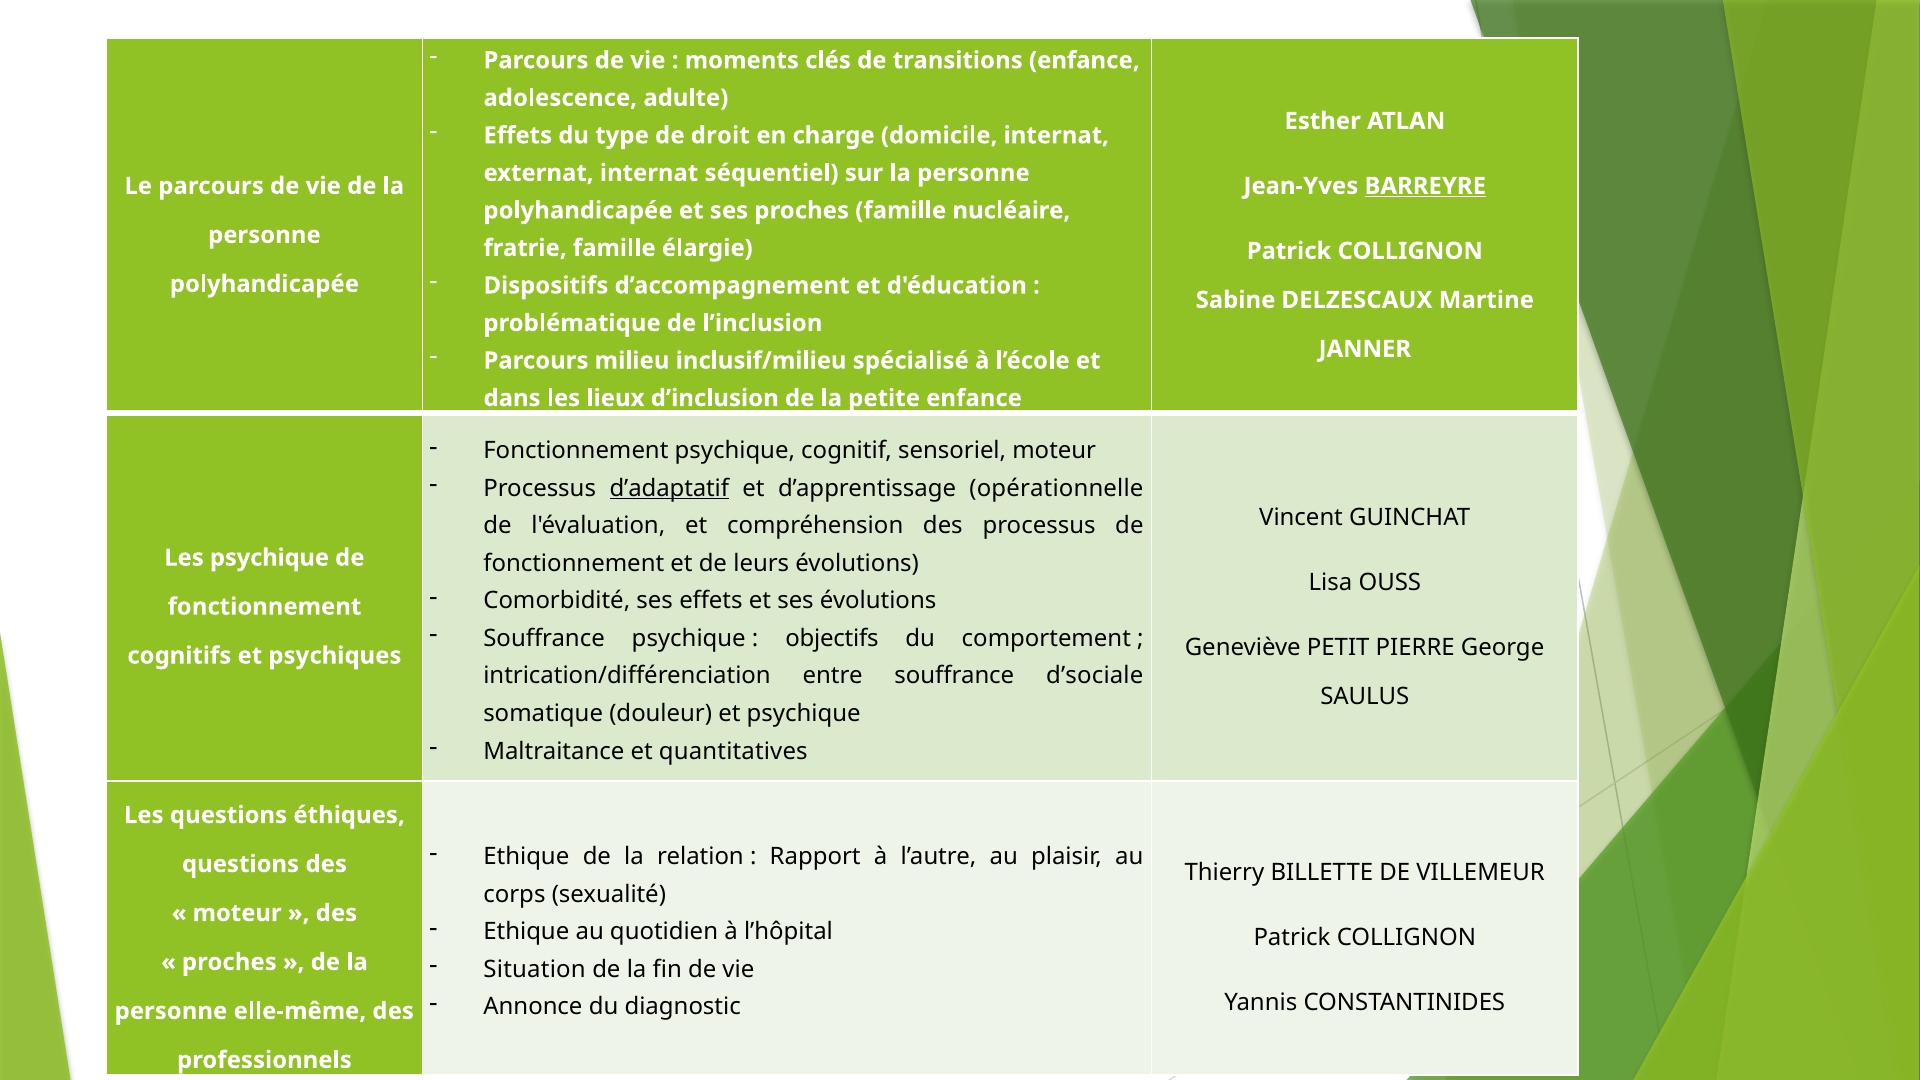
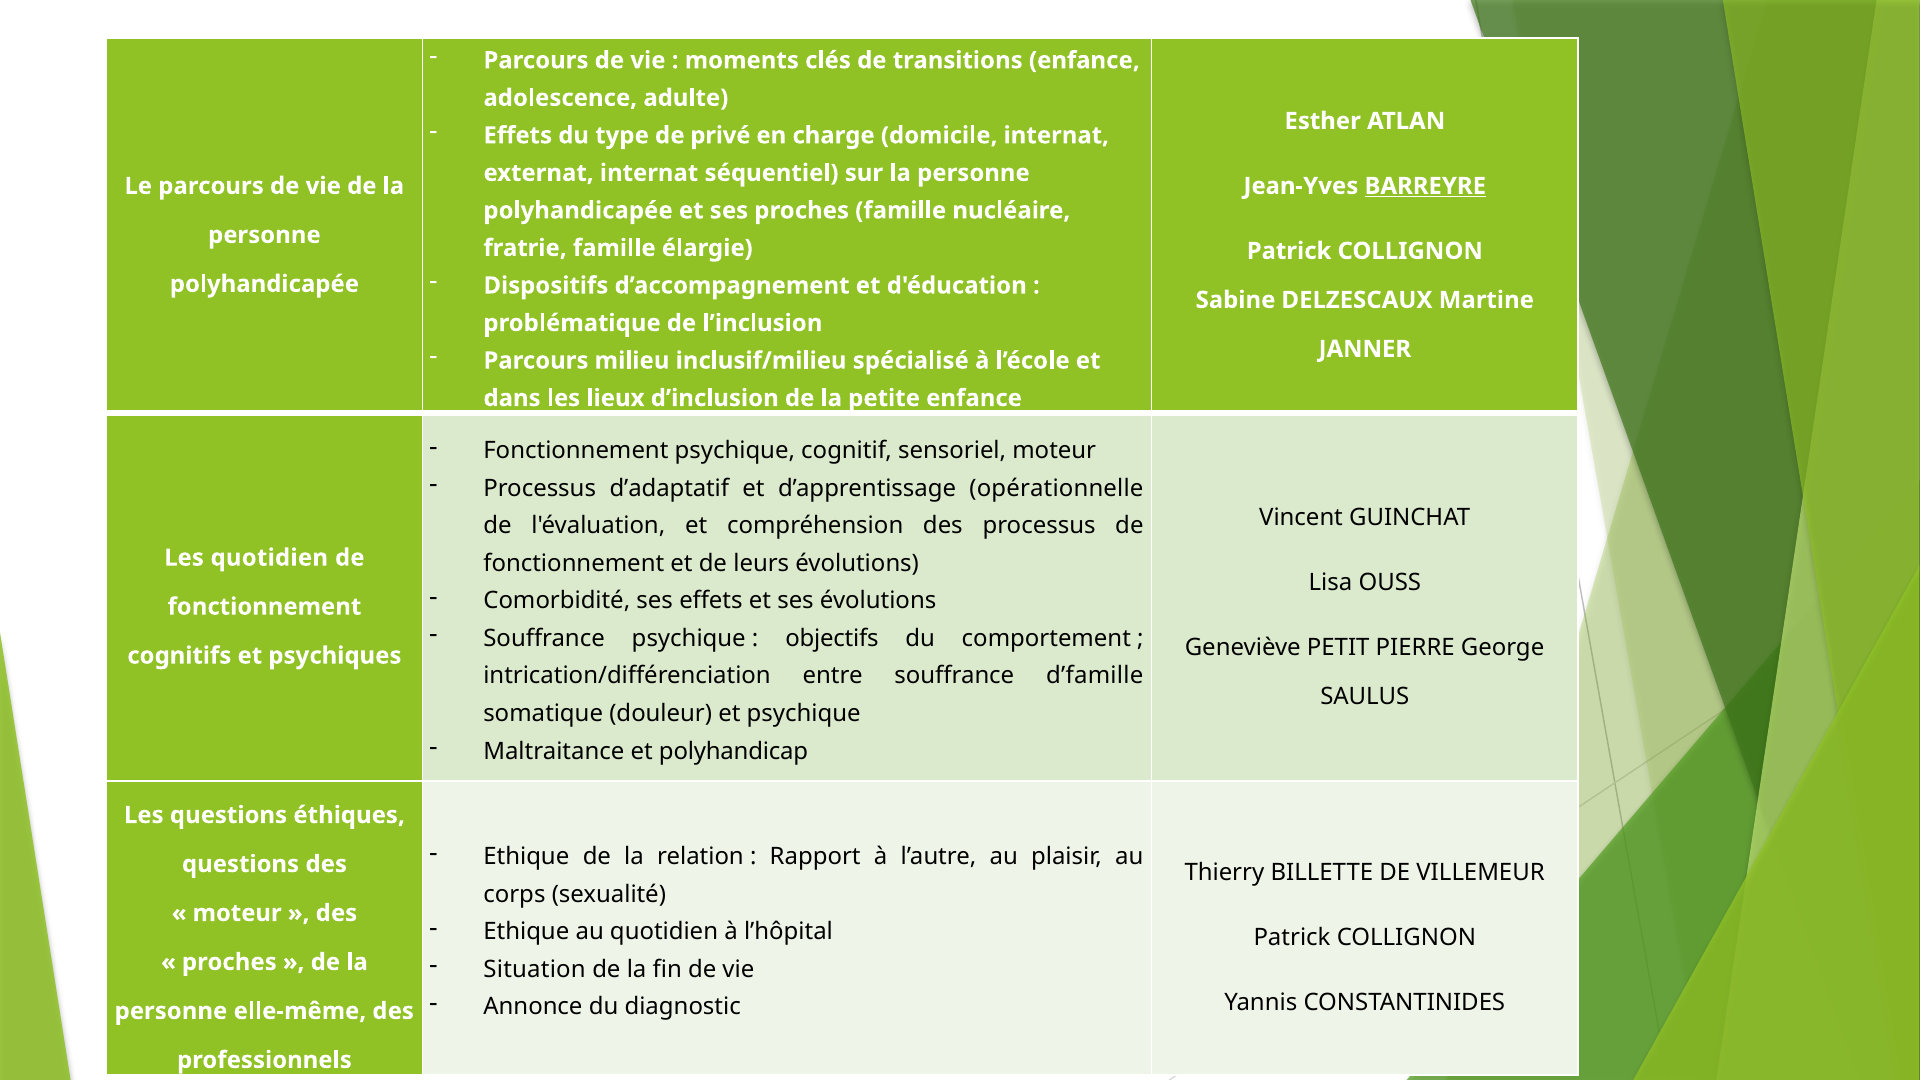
droit: droit -> privé (720, 135)
d’adaptatif underline: present -> none (669, 488)
Les psychique: psychique -> quotidien (269, 558)
d’sociale: d’sociale -> d’famille (1095, 676)
quantitatives: quantitatives -> polyhandicap (734, 751)
